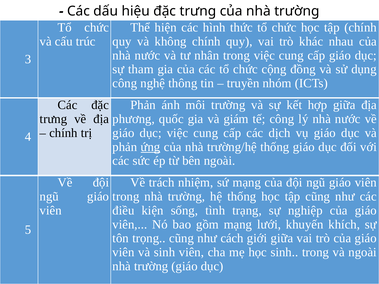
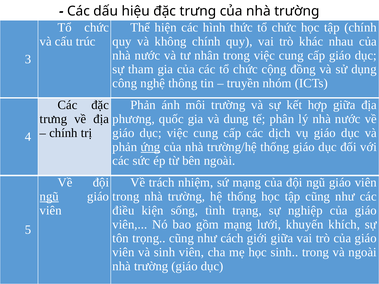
giám: giám -> dung (236, 119)
tế công: công -> phân (282, 119)
ngũ underline: none -> present (49, 197)
